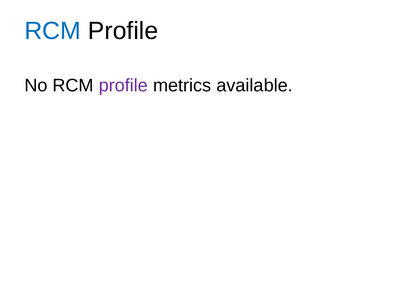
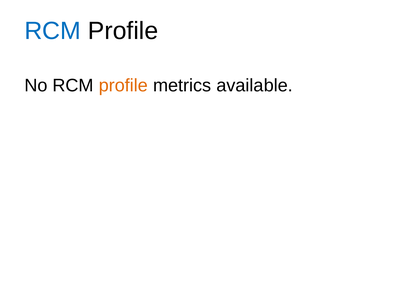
profile colour: purple -> orange (123, 85)
